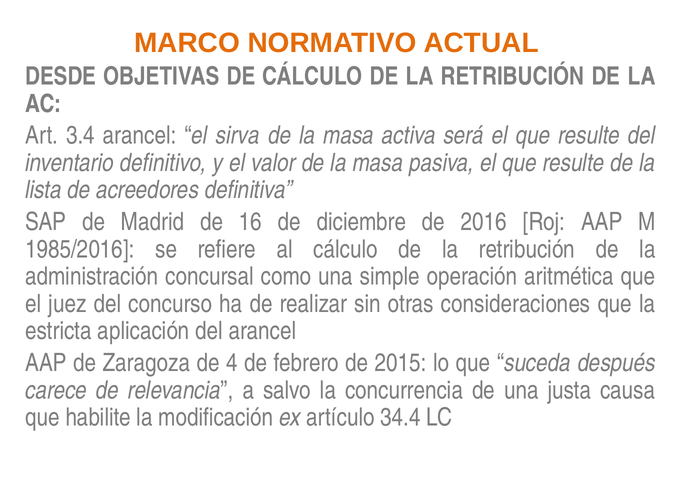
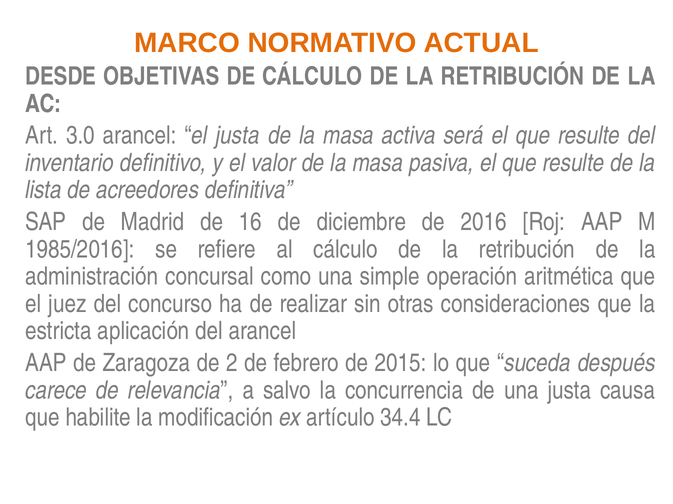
3.4: 3.4 -> 3.0 (81, 136)
el sirva: sirva -> justa (238, 136)
4: 4 -> 2 (232, 364)
